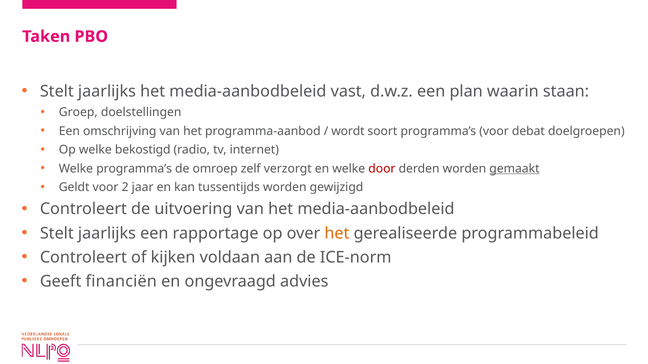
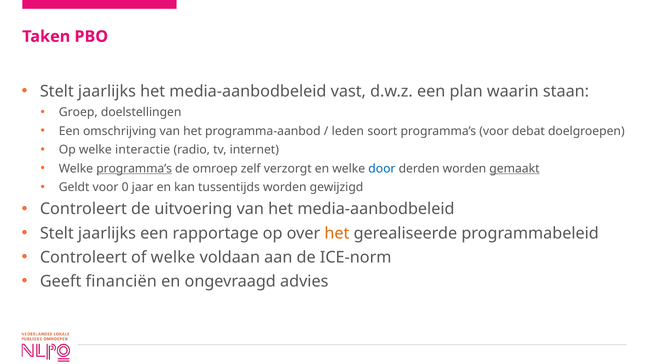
wordt: wordt -> leden (348, 131)
bekostigd: bekostigd -> interactie (143, 150)
programma’s underline: none -> present (134, 169)
door colour: red -> blue (382, 169)
2: 2 -> 0 (125, 187)
of kijken: kijken -> welke (173, 258)
